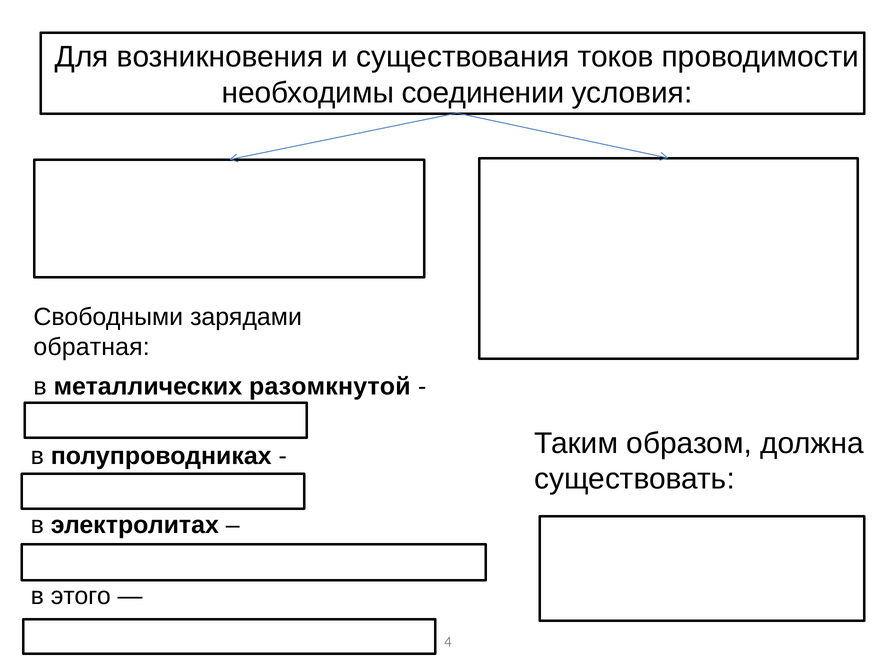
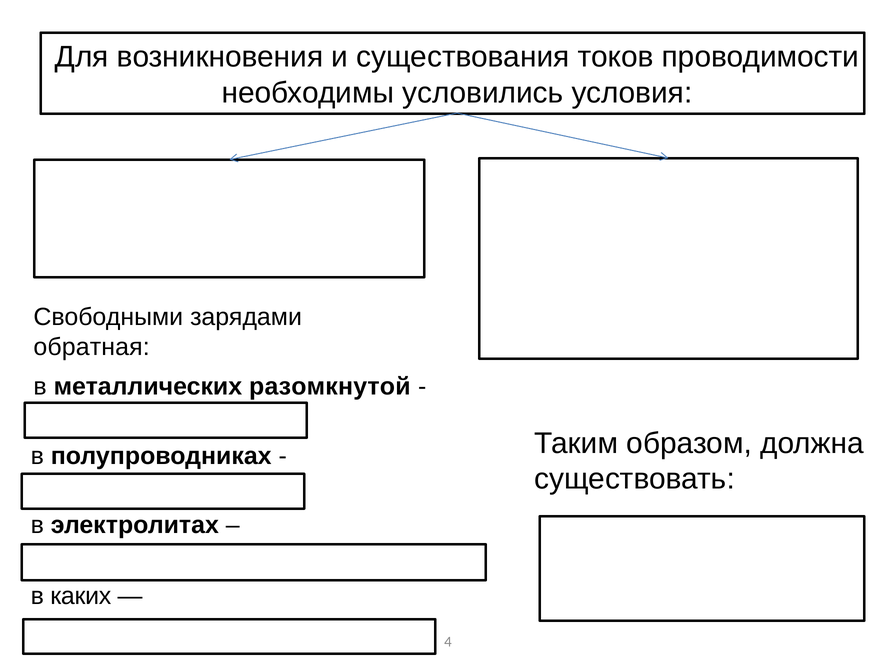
соединении: соединении -> условились (483, 93)
этого: этого -> каких (81, 596)
